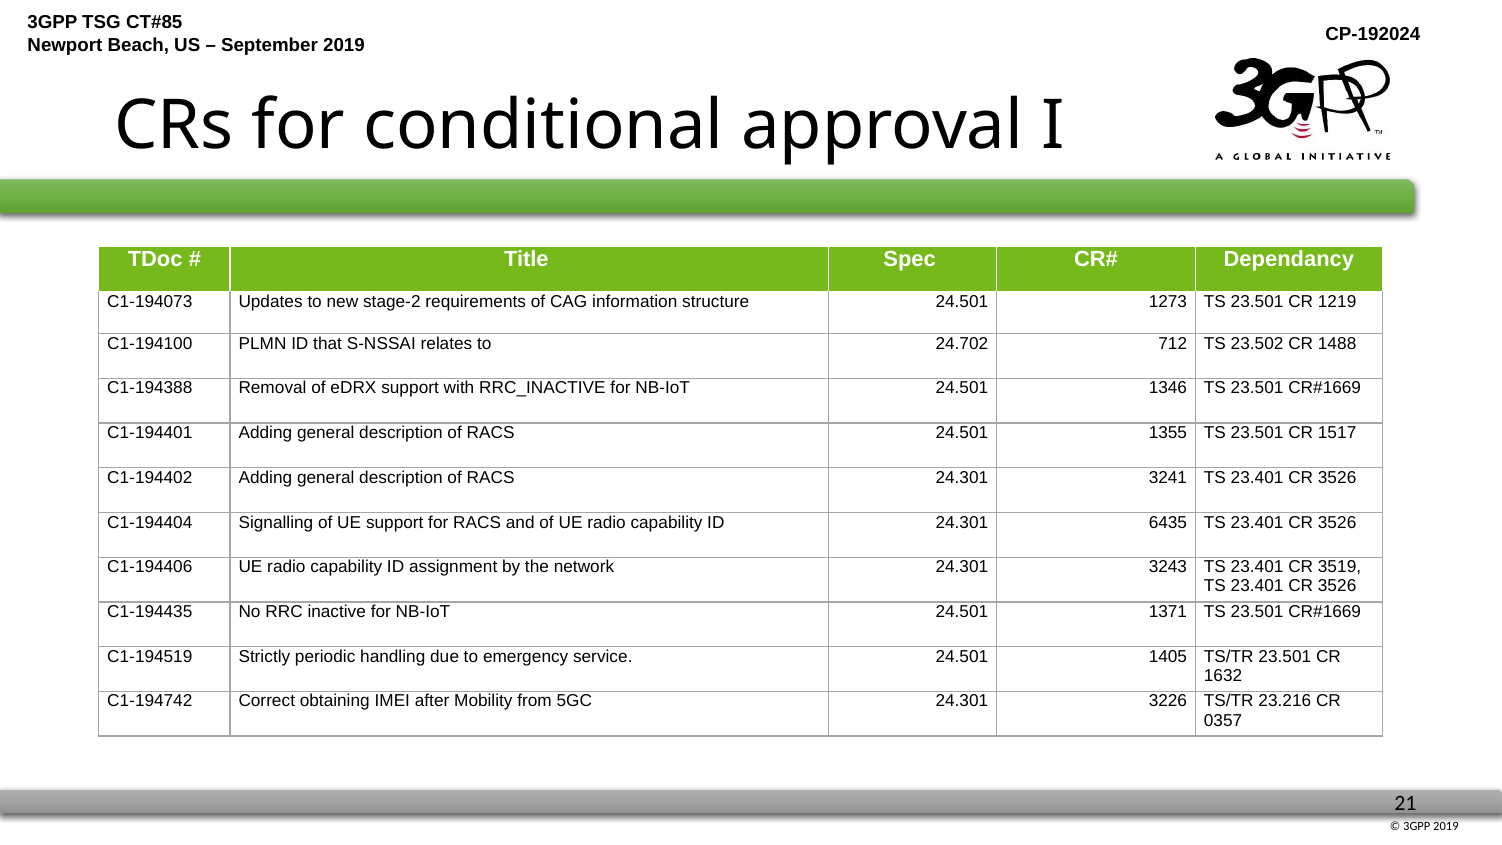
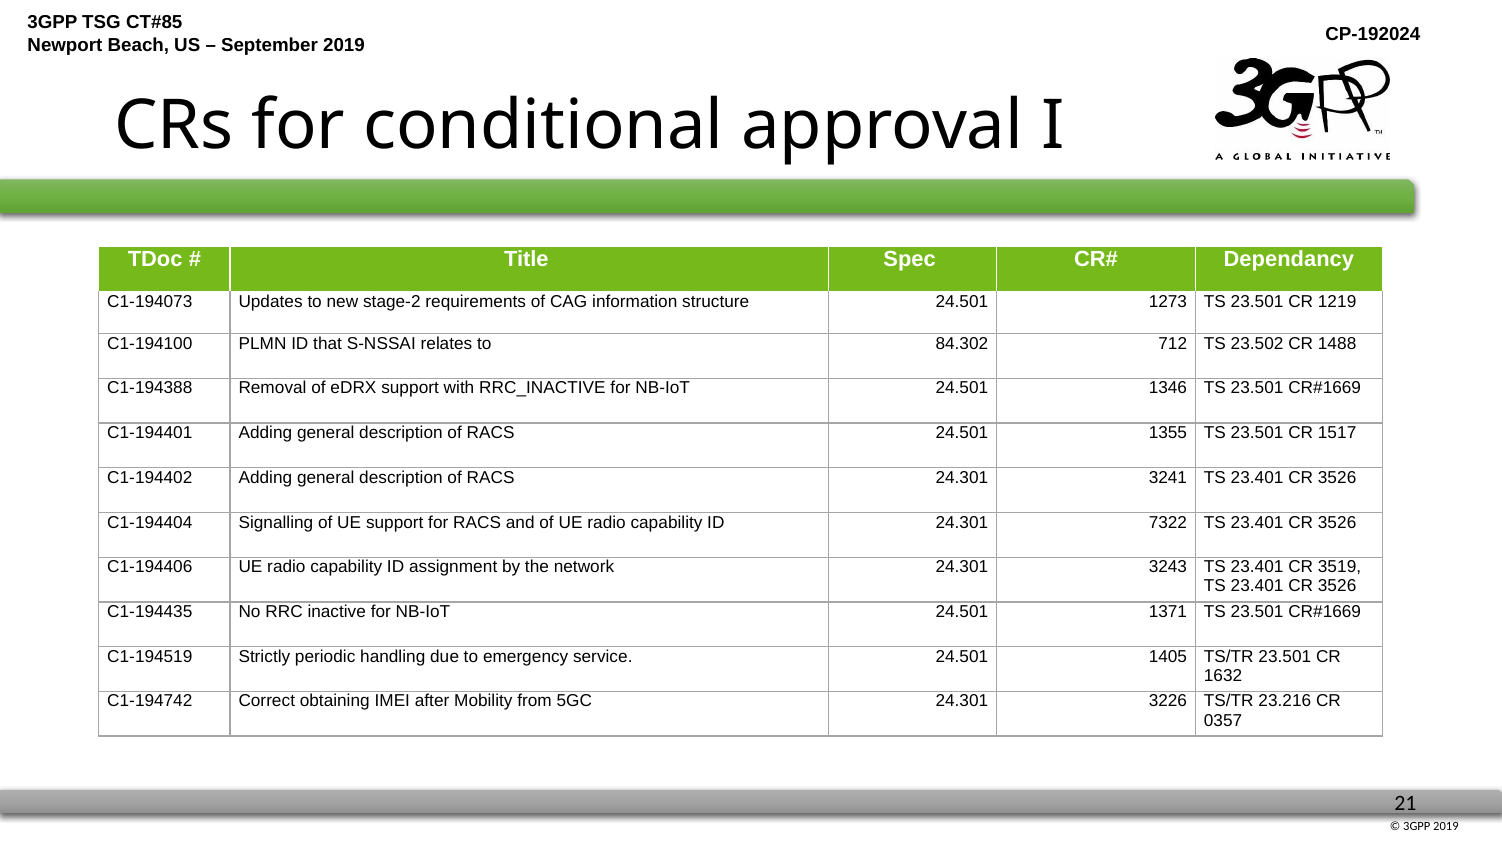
24.702: 24.702 -> 84.302 (962, 344)
6435: 6435 -> 7322 (1168, 522)
